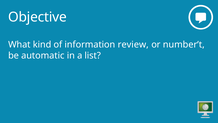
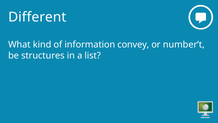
Objective: Objective -> Different (37, 17)
review: review -> convey (133, 45)
automatic: automatic -> structures (43, 55)
